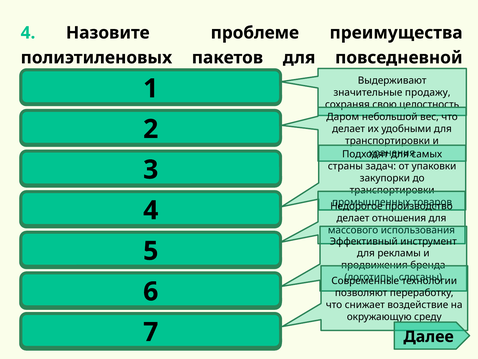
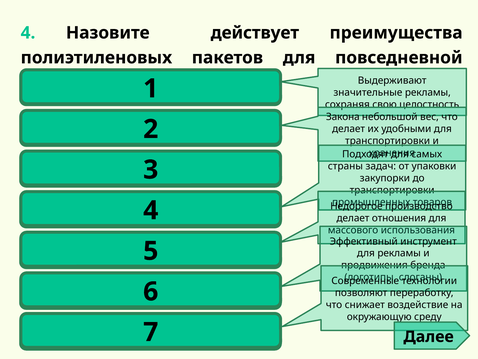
проблеме: проблеме -> действует (255, 33)
значительные продажу: продажу -> рекламы (428, 93)
Даром: Даром -> Закона (343, 117)
